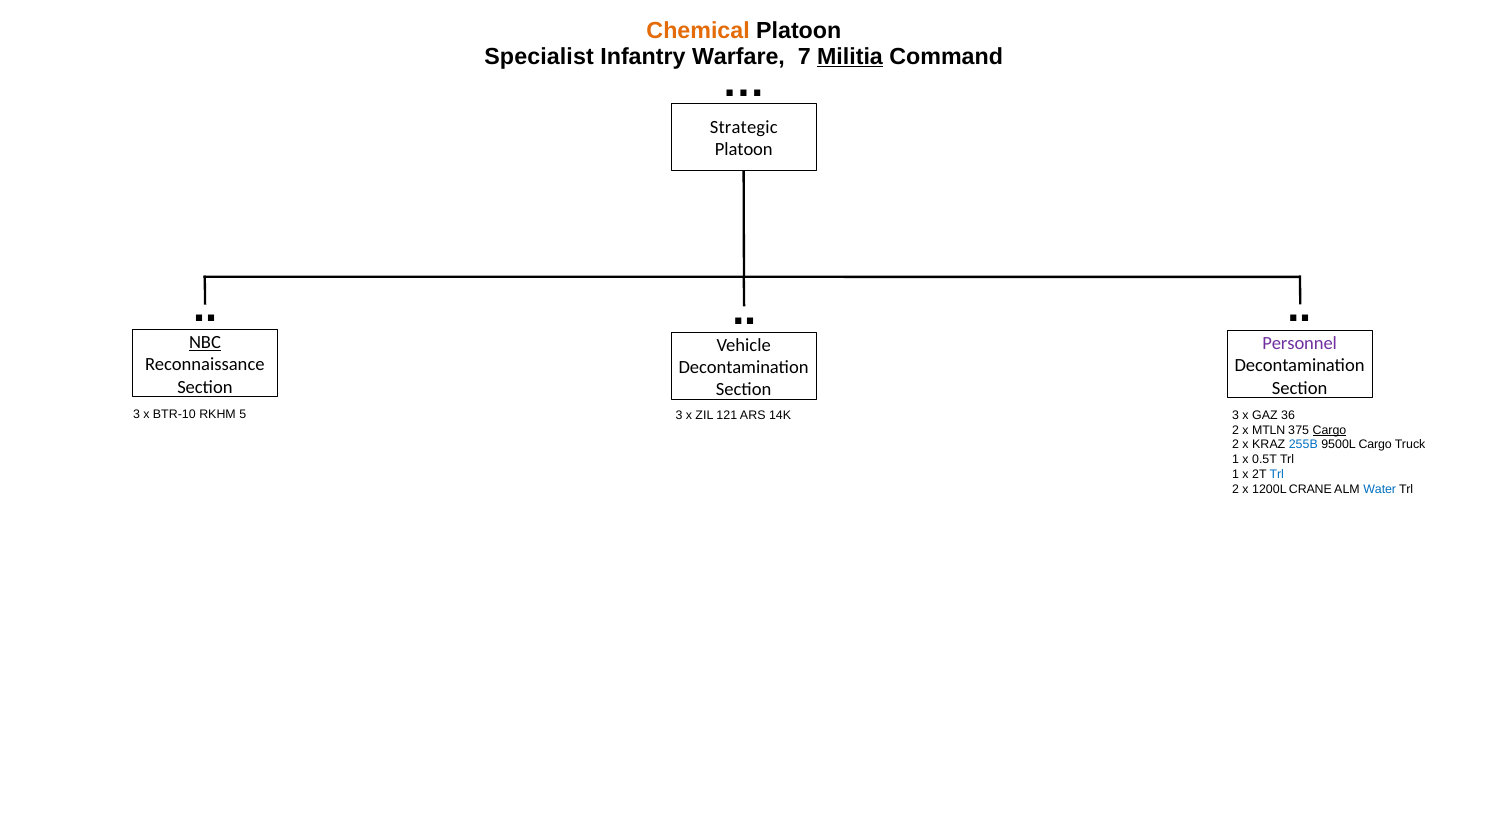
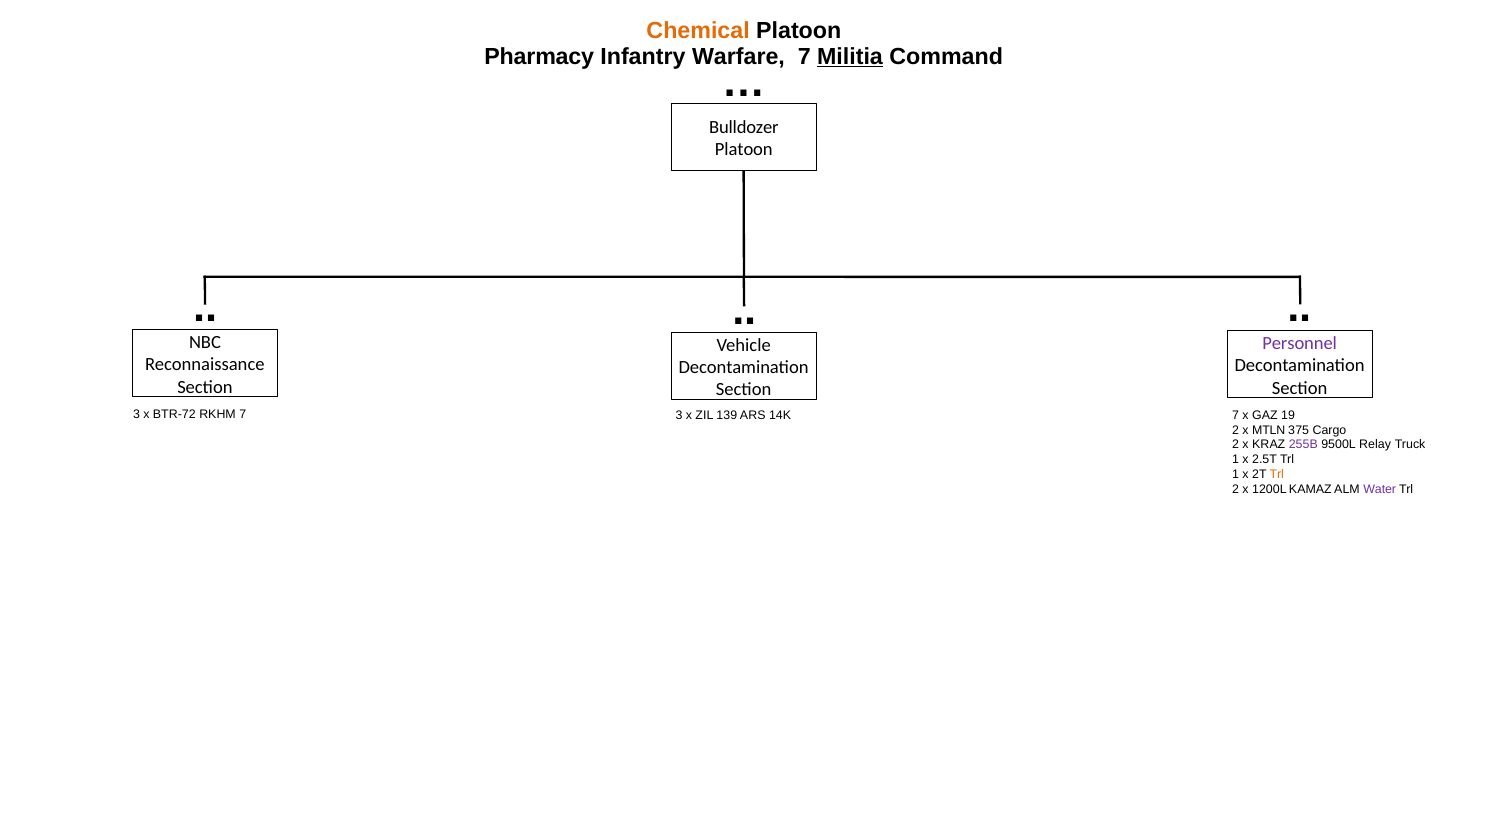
Specialist: Specialist -> Pharmacy (539, 56)
Strategic: Strategic -> Bulldozer (744, 127)
NBC underline: present -> none (205, 342)
BTR-10: BTR-10 -> BTR-72 (174, 414)
RKHM 5: 5 -> 7 (243, 414)
121: 121 -> 139 (727, 415)
14K 3: 3 -> 7 (1236, 415)
36: 36 -> 19 (1288, 415)
Cargo underline: present -> none (1329, 430)
255B colour: blue -> purple (1303, 445)
9500L Cargo: Cargo -> Relay (1375, 445)
0.5T: 0.5T -> 2.5T (1265, 460)
Trl colour: blue -> orange (1277, 475)
CRANE: CRANE -> KAMAZ (1310, 489)
Water colour: blue -> purple (1380, 489)
